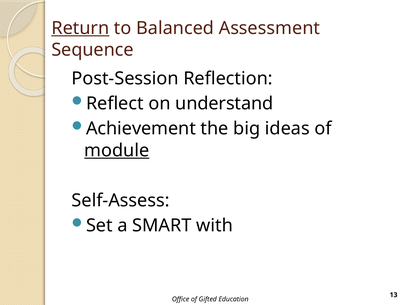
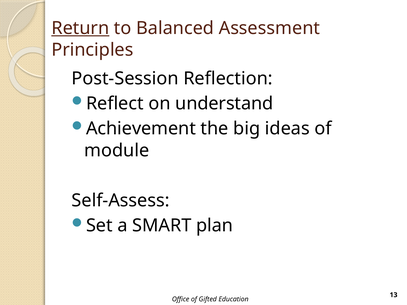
Sequence: Sequence -> Principles (92, 50)
module underline: present -> none (117, 151)
with: with -> plan (215, 226)
